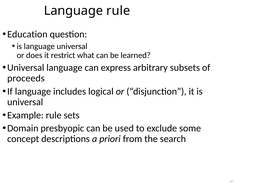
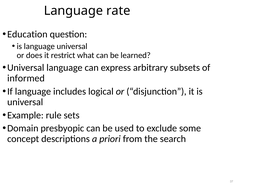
Language rule: rule -> rate (118, 11)
proceeds: proceeds -> informed (26, 78)
